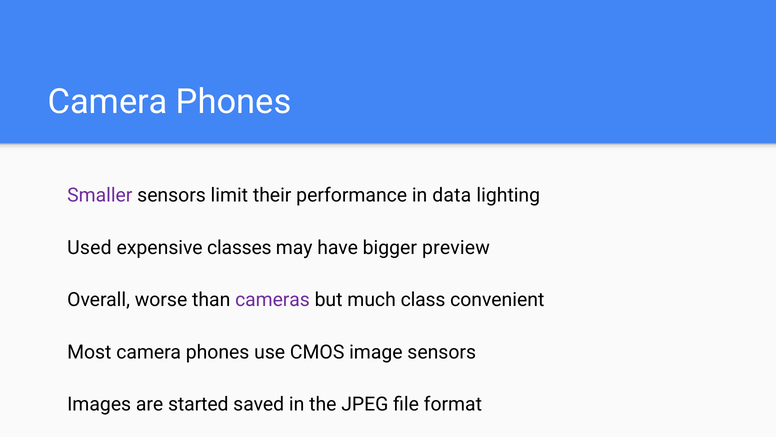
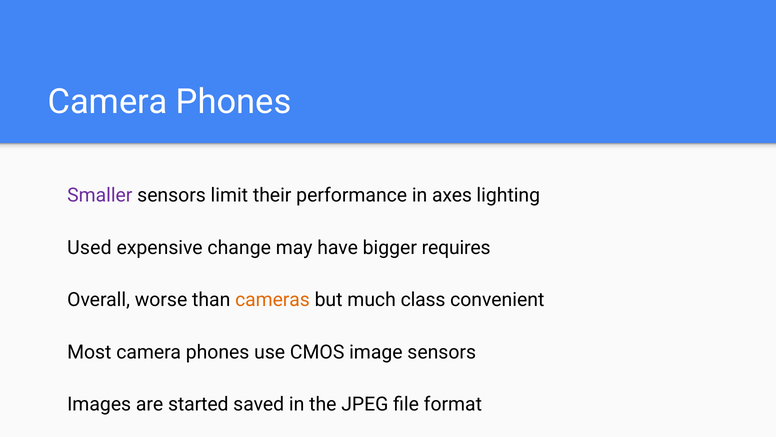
data: data -> axes (452, 195)
classes: classes -> change (239, 247)
preview: preview -> requires (456, 247)
cameras colour: purple -> orange (273, 300)
